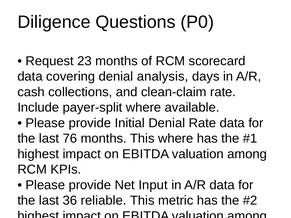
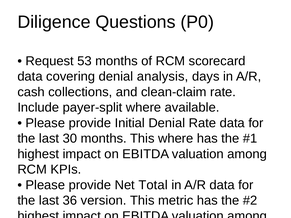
23: 23 -> 53 (84, 61)
76: 76 -> 30 (70, 139)
Input: Input -> Total (153, 185)
reliable: reliable -> version (104, 201)
